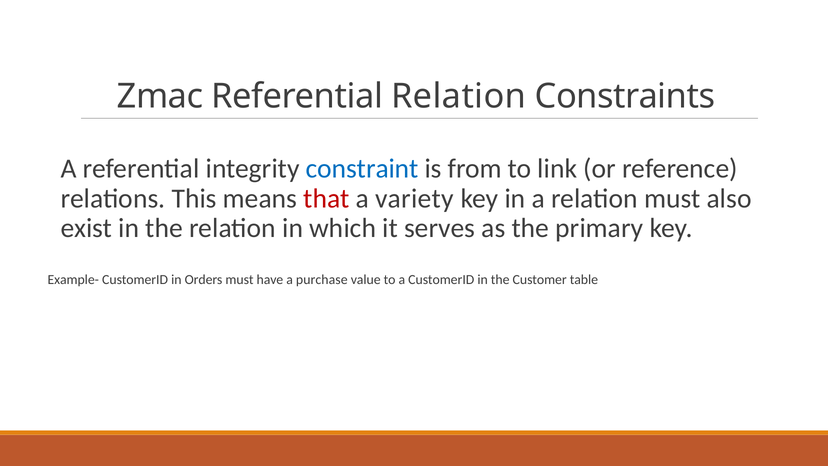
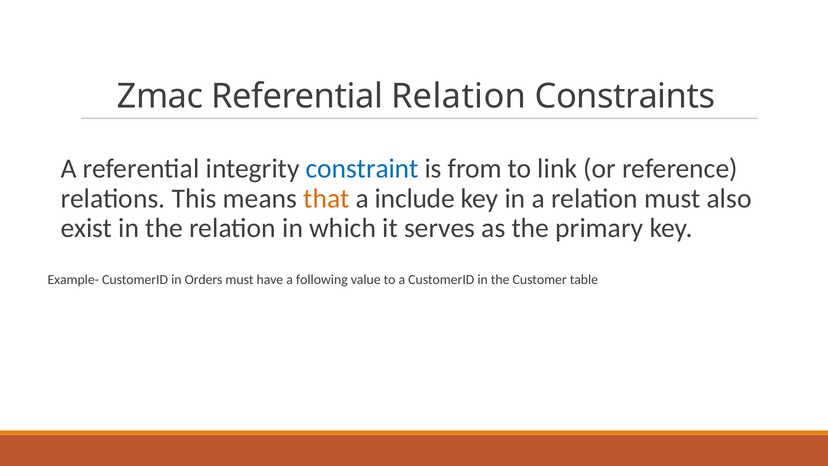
that colour: red -> orange (326, 198)
variety: variety -> include (415, 198)
purchase: purchase -> following (322, 280)
